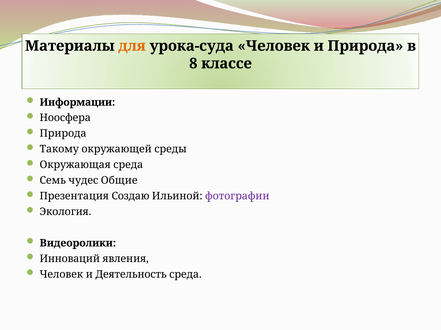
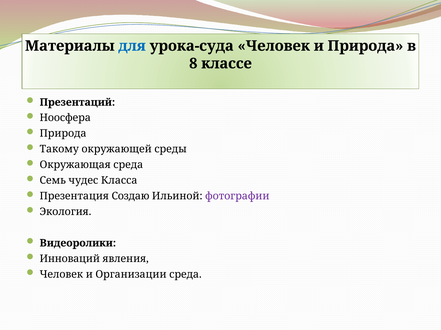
для colour: orange -> blue (132, 46)
Информации: Информации -> Презентаций (77, 102)
Общие: Общие -> Класса (119, 181)
Деятельность: Деятельность -> Организации (131, 275)
